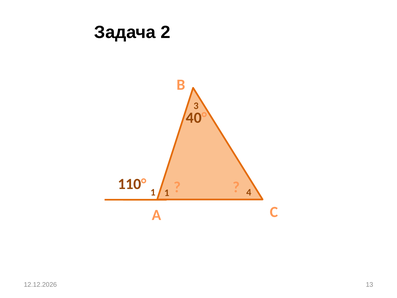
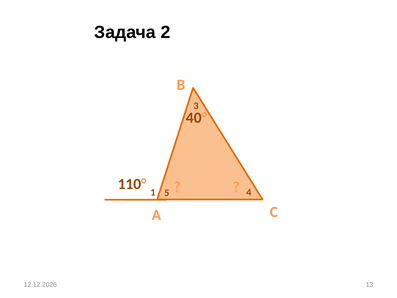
1 1: 1 -> 5 (167, 193)
